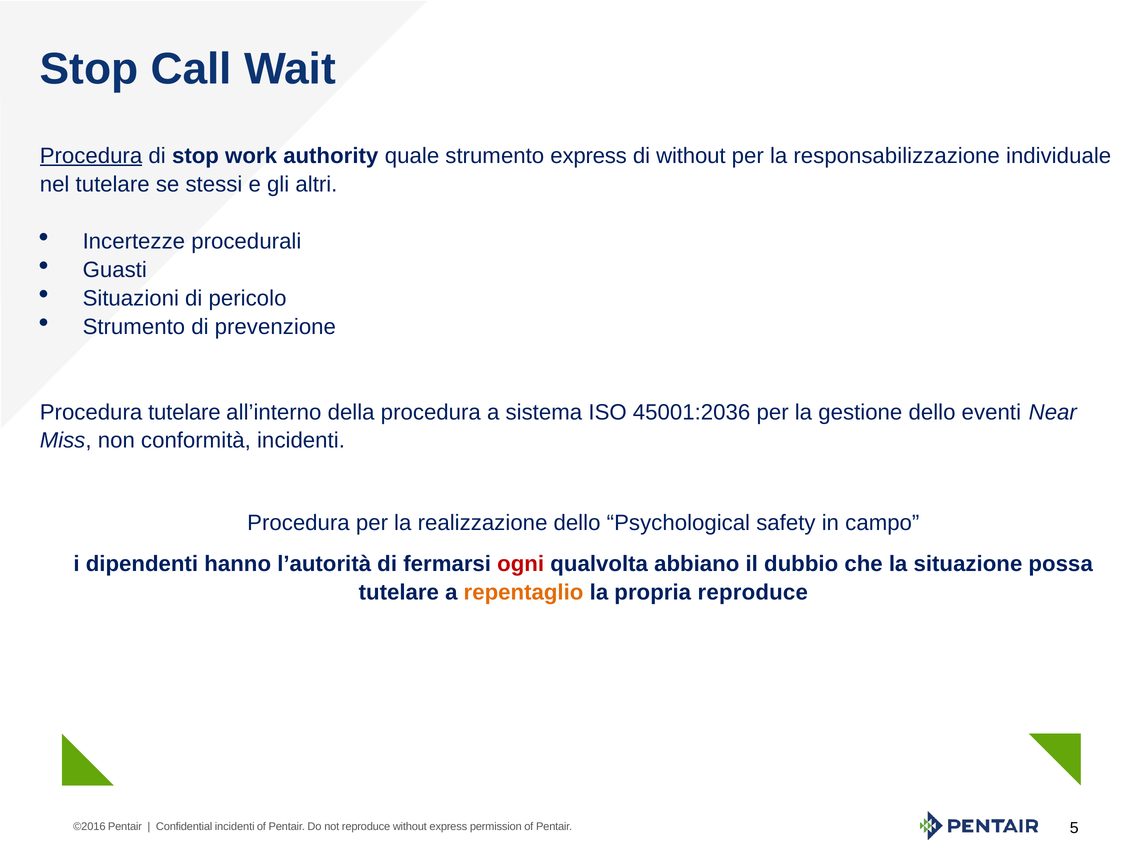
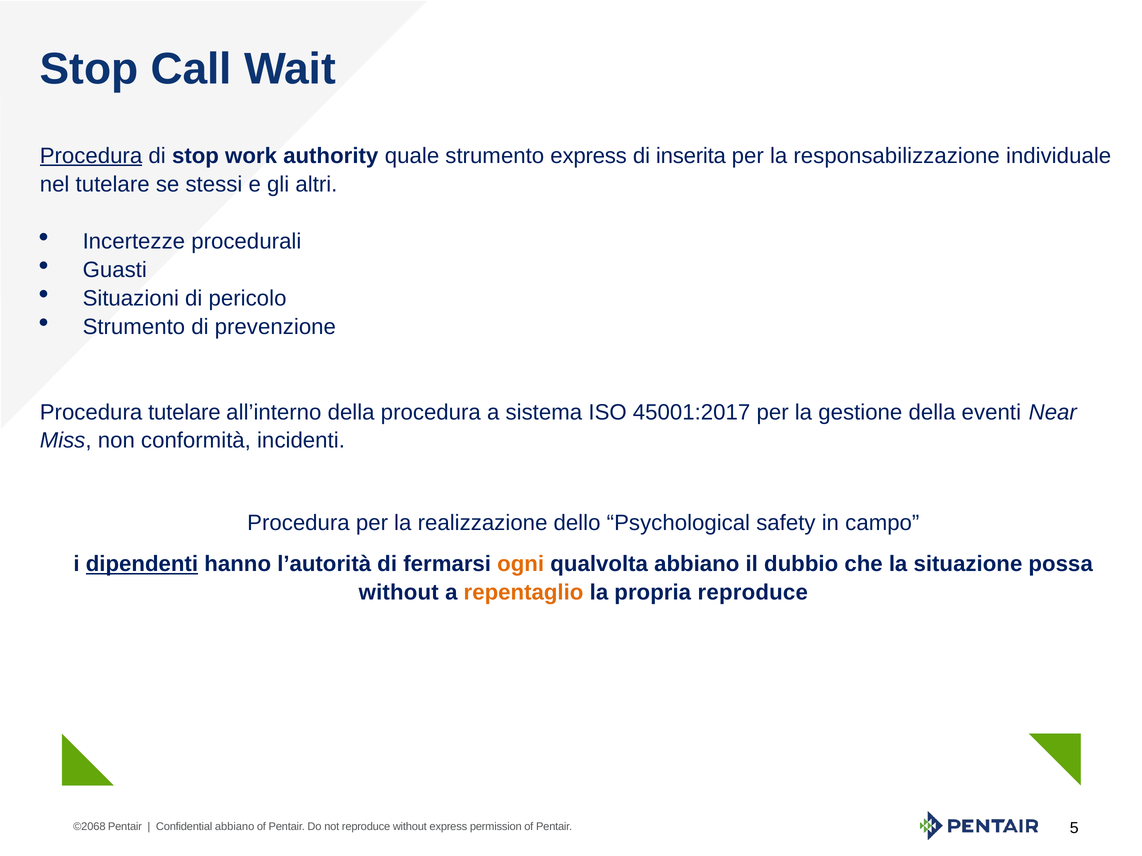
di without: without -> inserita (691, 156)
45001:2036: 45001:2036 -> 45001:2017 (692, 412)
gestione dello: dello -> della (932, 412)
dipendenti underline: none -> present (142, 564)
ogni colour: red -> orange (521, 564)
tutelare: tutelare -> without (399, 593)
©2016: ©2016 -> ©2068 (89, 827)
Confidential incidenti: incidenti -> abbiano (235, 827)
